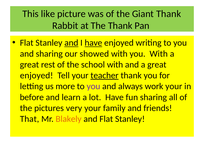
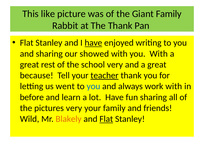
Giant Thank: Thank -> Family (169, 14)
and underline: present -> none (71, 43)
school with: with -> very (115, 65)
enjoyed: enjoyed -> because (37, 75)
more: more -> went (65, 86)
you colour: purple -> blue (93, 86)
work your: your -> with (174, 86)
That: That -> Wild (30, 119)
Flat underline: none -> present (106, 119)
